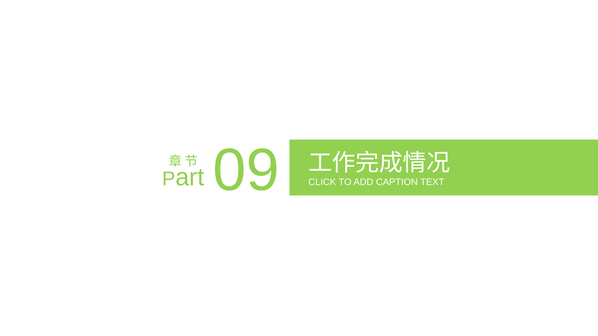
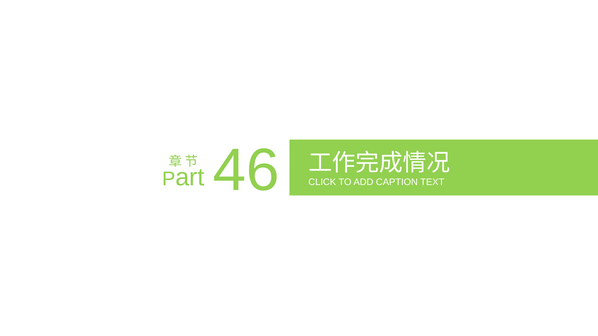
09: 09 -> 46 (246, 171)
